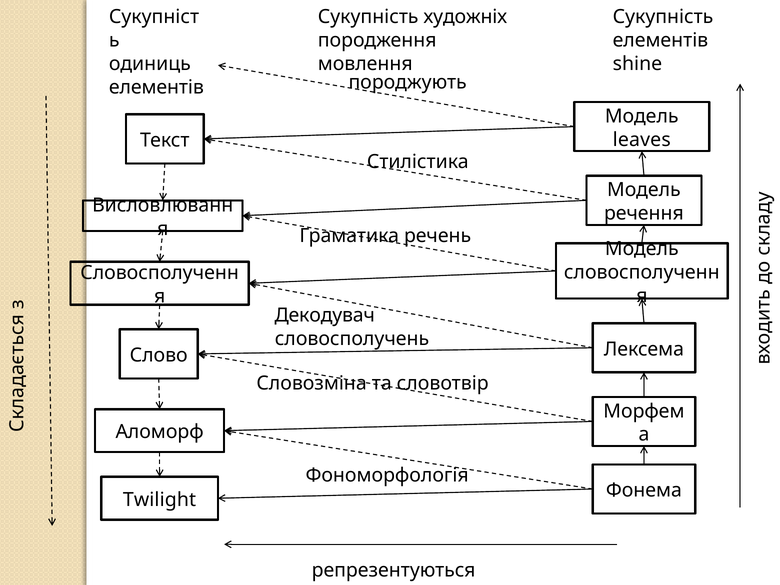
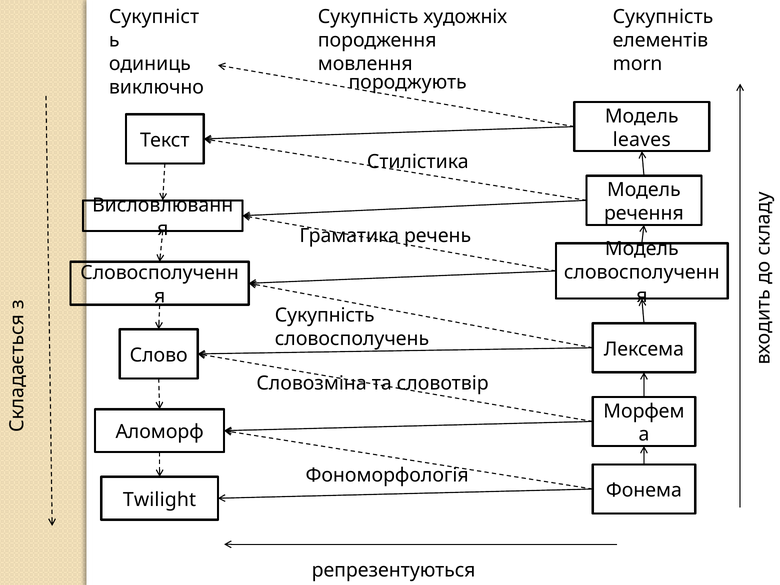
shine: shine -> morn (638, 64)
елементів: елементів -> виключно (156, 87)
Декодувач: Декодувач -> Сукупність (325, 316)
